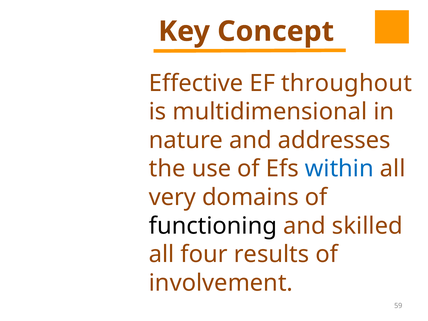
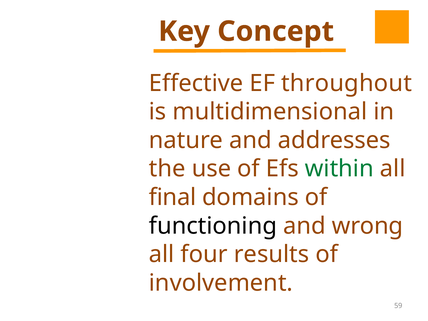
within colour: blue -> green (339, 169)
very: very -> final (173, 197)
skilled: skilled -> wrong (368, 226)
